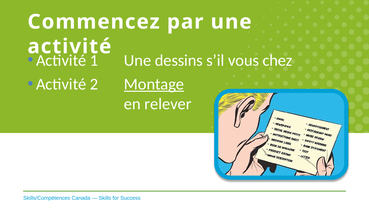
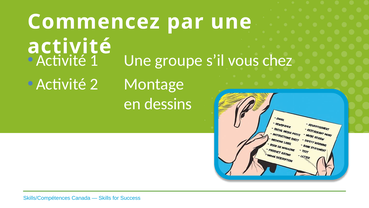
dessins: dessins -> groupe (179, 60)
Montage underline: present -> none (154, 84)
relever: relever -> dessins (168, 104)
